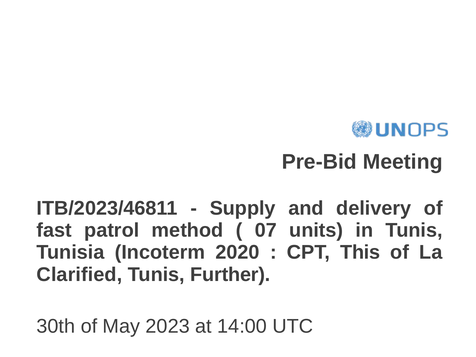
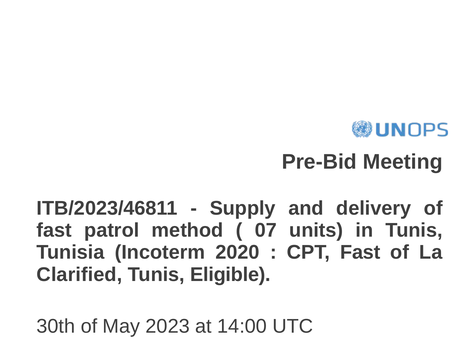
CPT This: This -> Fast (360, 252)
Further: Further -> Eligible (230, 275)
